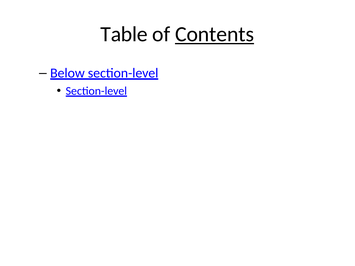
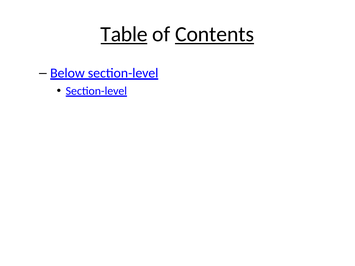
Table underline: none -> present (124, 34)
